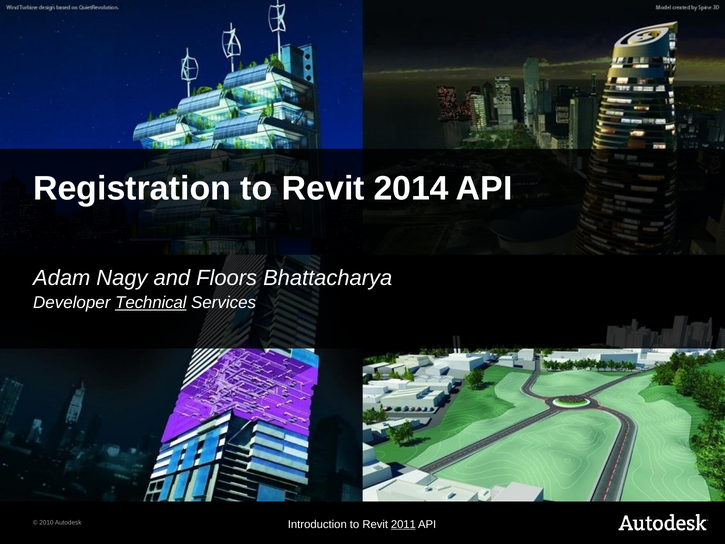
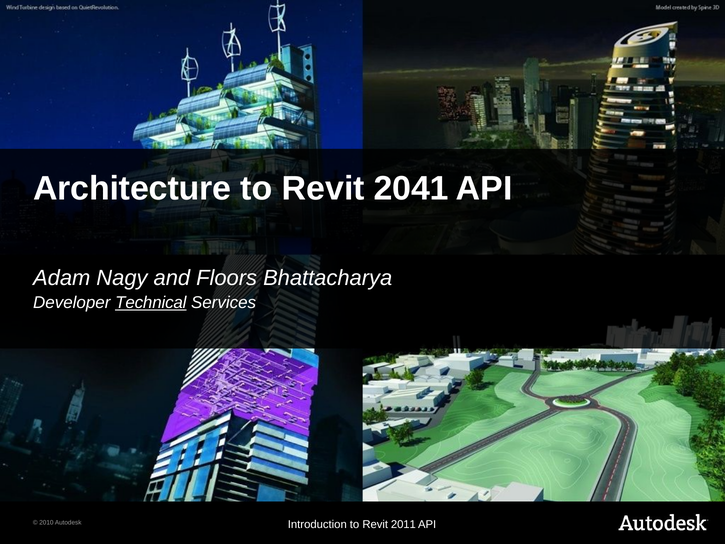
Registration: Registration -> Architecture (132, 188)
2014: 2014 -> 2041 (411, 188)
2011 underline: present -> none (403, 524)
